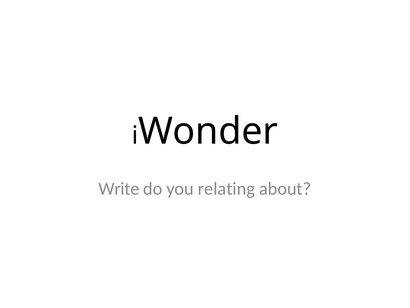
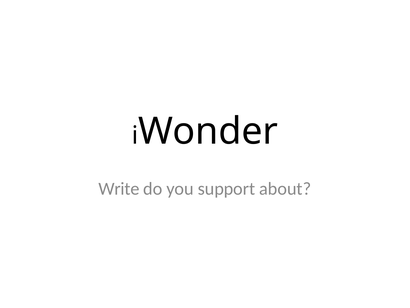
relating: relating -> support (226, 189)
